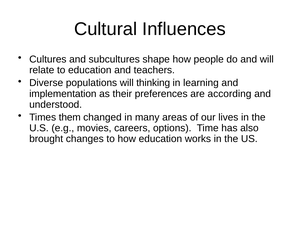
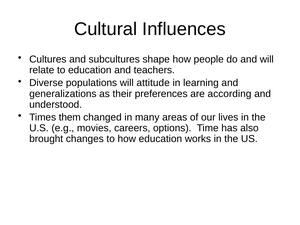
thinking: thinking -> attitude (153, 83)
implementation: implementation -> generalizations (63, 94)
